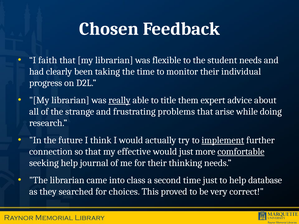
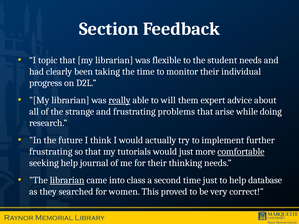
Chosen: Chosen -> Section (109, 29)
faith: faith -> topic (48, 60)
title: title -> will (168, 100)
implement underline: present -> none (223, 140)
connection: connection -> frustrating (51, 152)
effective: effective -> tutorials (134, 152)
librarian underline: none -> present (67, 180)
choices: choices -> women (124, 192)
